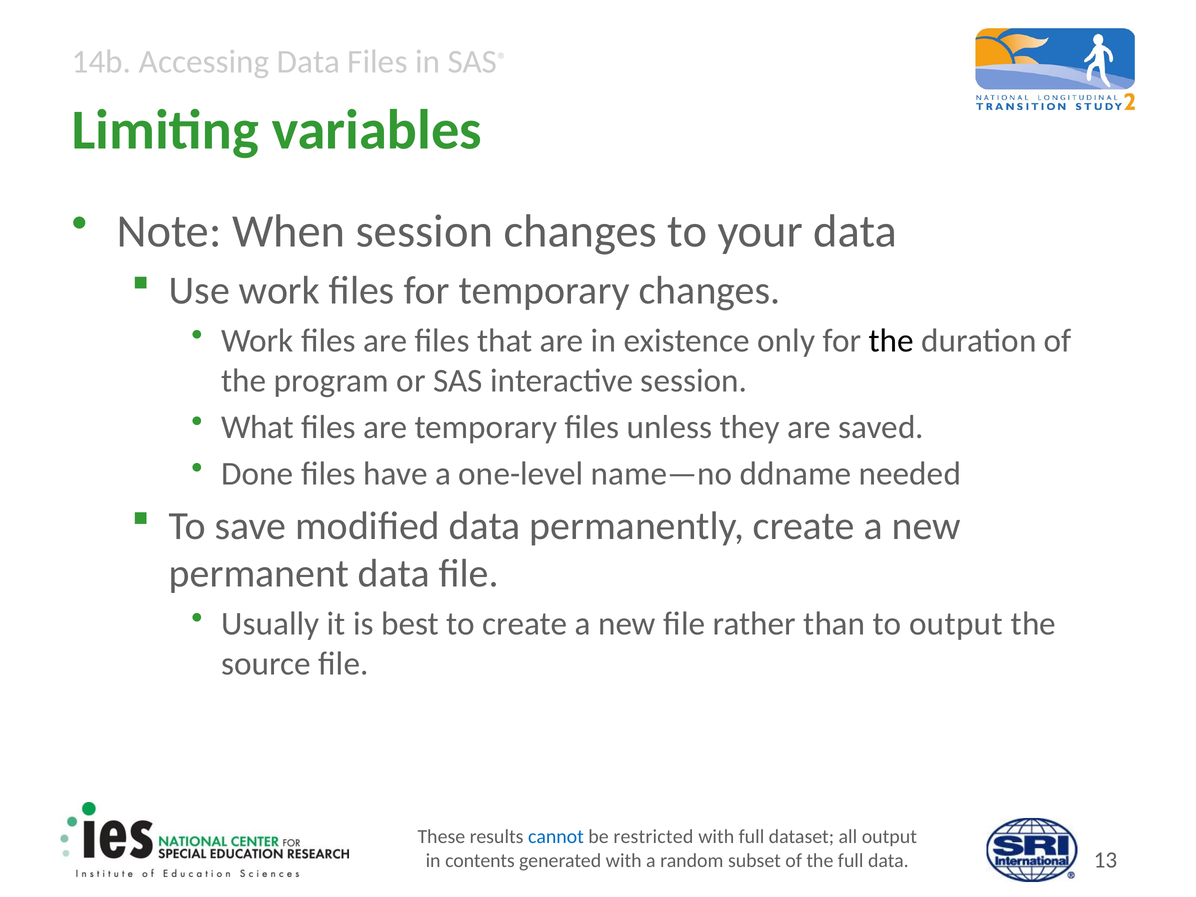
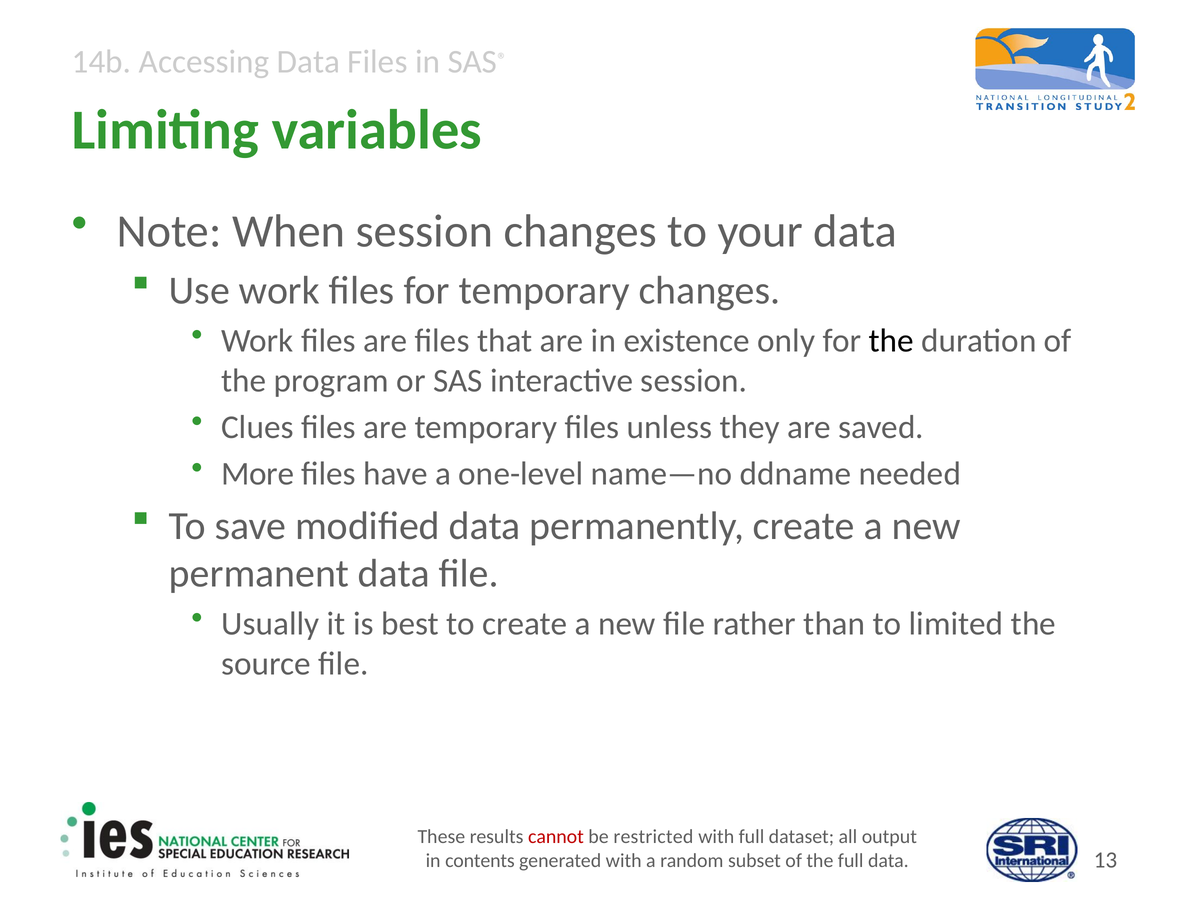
What: What -> Clues (257, 427)
Done: Done -> More (258, 474)
to output: output -> limited (956, 624)
cannot colour: blue -> red (556, 837)
